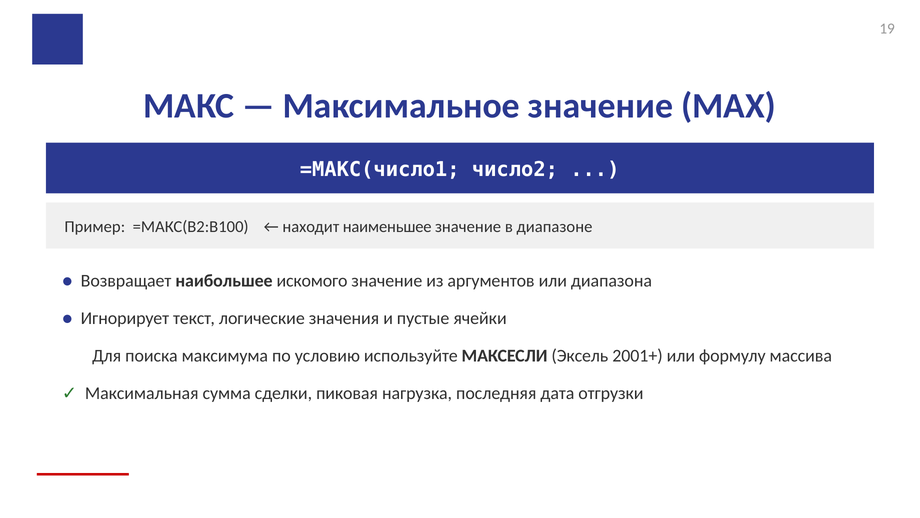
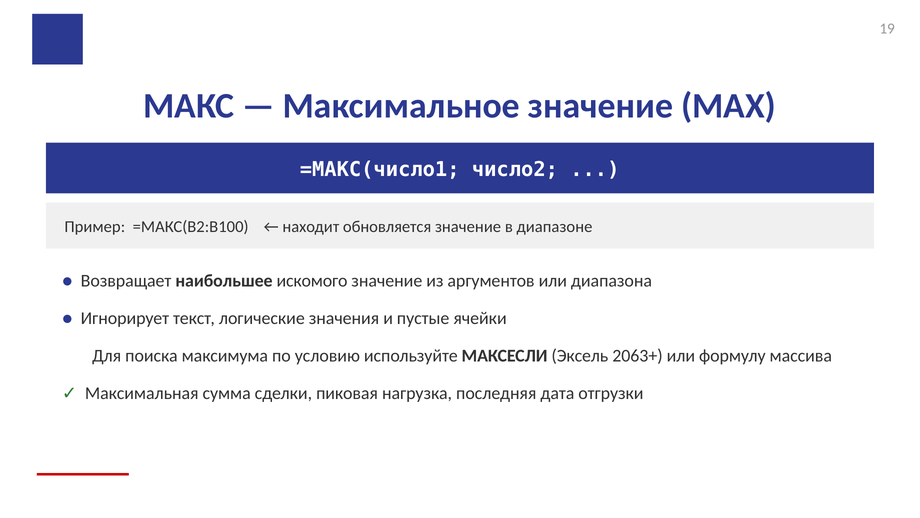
наименьшее: наименьшее -> обновляется (387, 227)
2001+: 2001+ -> 2063+ (637, 356)
